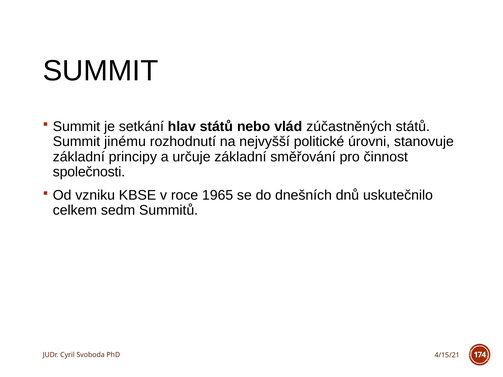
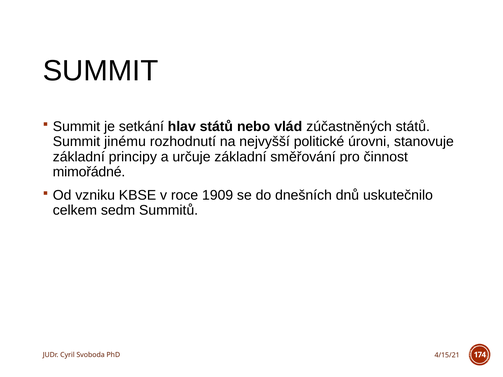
společnosti: společnosti -> mimořádné (89, 172)
1965: 1965 -> 1909 (218, 195)
